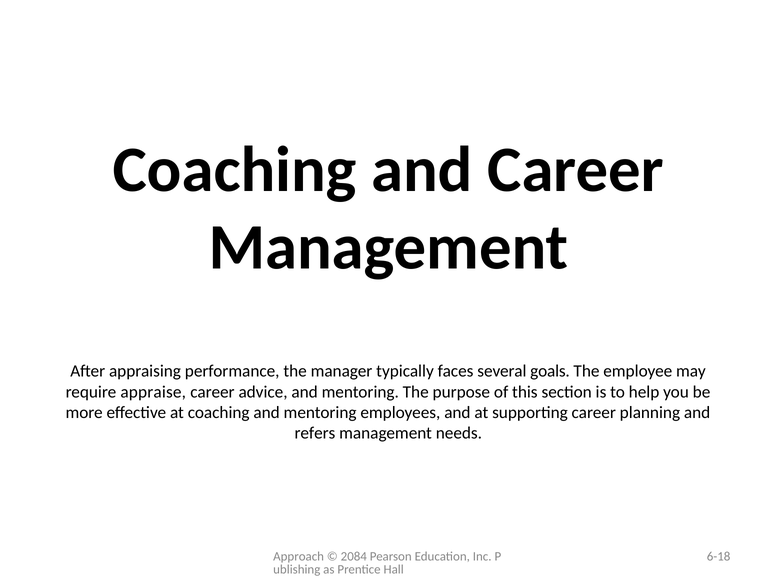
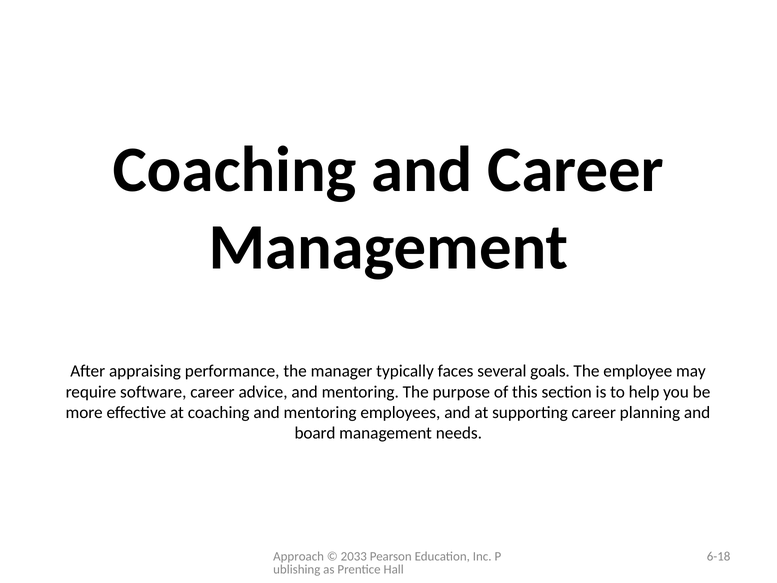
appraise: appraise -> software (153, 392)
refers: refers -> board (315, 433)
2084: 2084 -> 2033 (354, 556)
